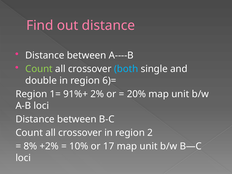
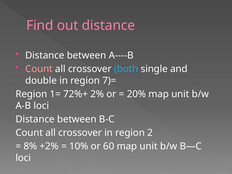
Count colour: light green -> pink (39, 69)
6)=: 6)= -> 7)= (109, 81)
91%+: 91%+ -> 72%+ (76, 94)
17: 17 -> 60 (109, 146)
